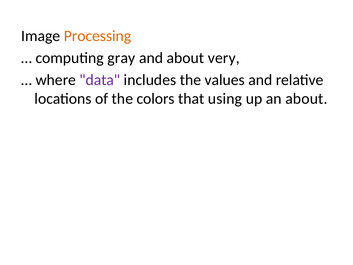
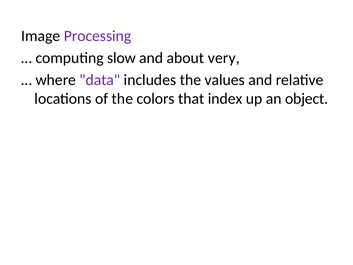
Processing colour: orange -> purple (98, 36)
gray: gray -> slow (121, 58)
using: using -> index (225, 99)
an about: about -> object (307, 99)
